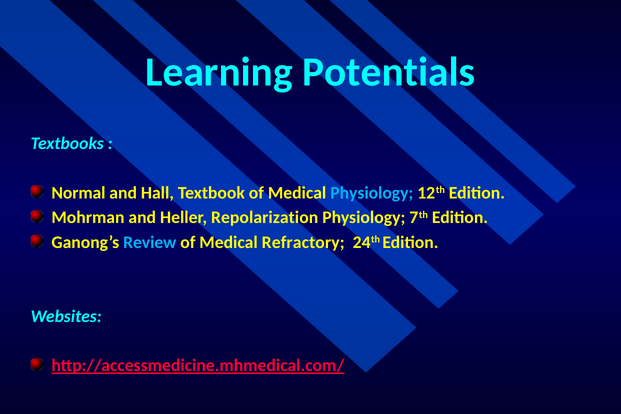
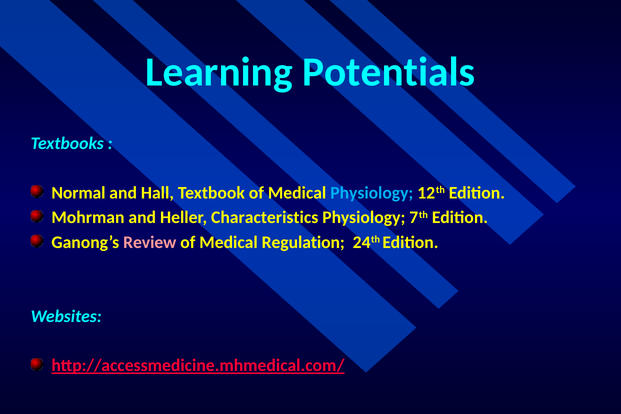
Repolarization: Repolarization -> Characteristics (265, 218)
Review colour: light blue -> pink (150, 242)
Refractory: Refractory -> Regulation (303, 242)
